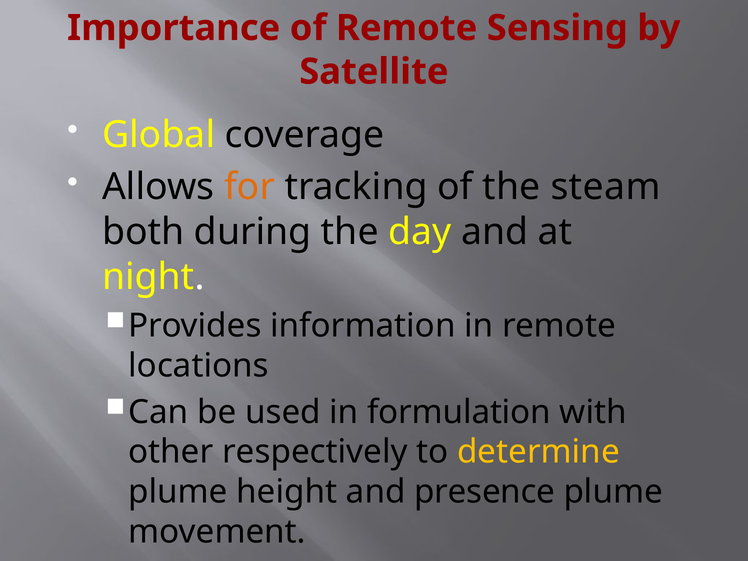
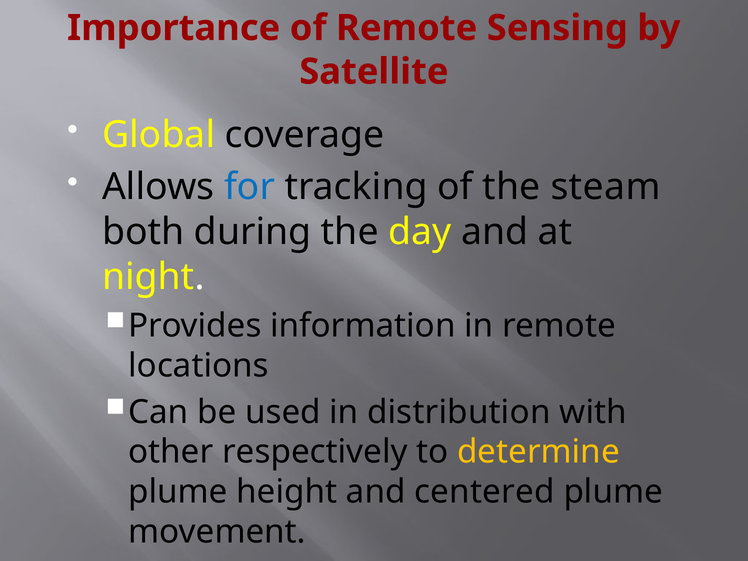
for colour: orange -> blue (250, 187)
formulation: formulation -> distribution (459, 412)
presence: presence -> centered (484, 492)
